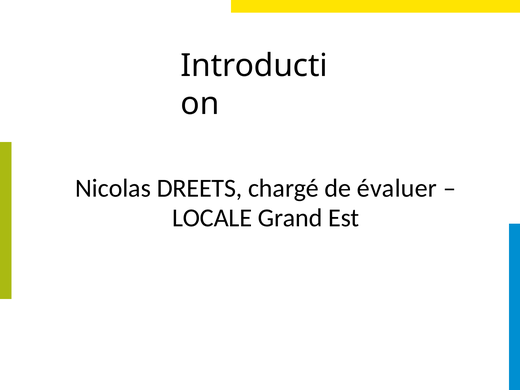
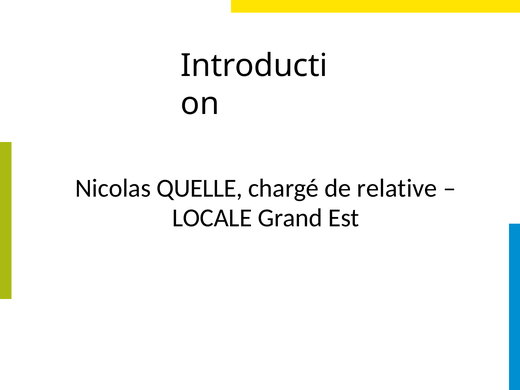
DREETS: DREETS -> QUELLE (200, 188)
évaluer: évaluer -> relative (397, 188)
